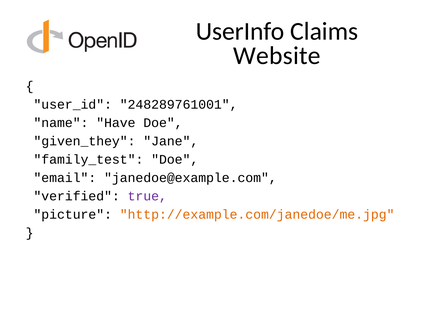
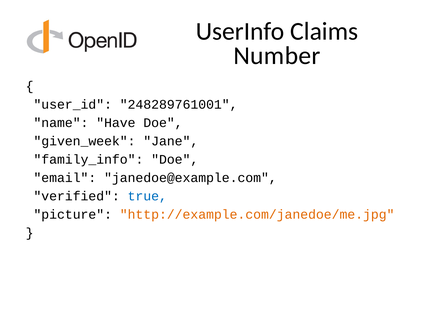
Website: Website -> Number (277, 56)
given_they: given_they -> given_week (85, 141)
family_test: family_test -> family_info (88, 159)
true colour: purple -> blue (147, 196)
